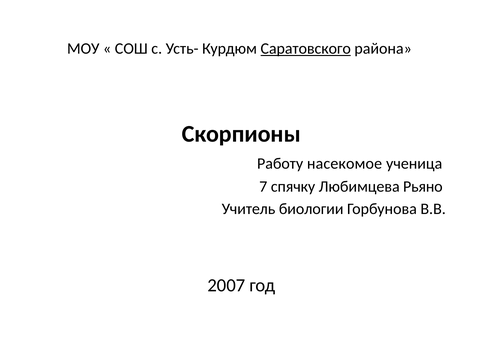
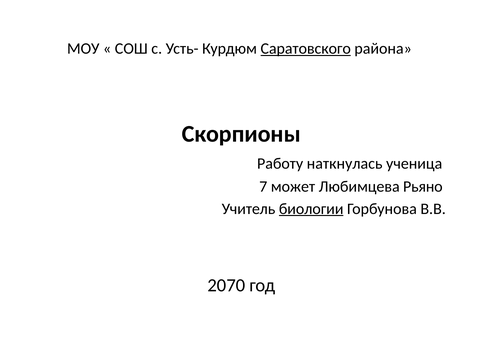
насекомое: насекомое -> наткнулась (345, 164)
спячку: спячку -> может (293, 187)
биологии underline: none -> present (311, 209)
2007: 2007 -> 2070 (226, 286)
